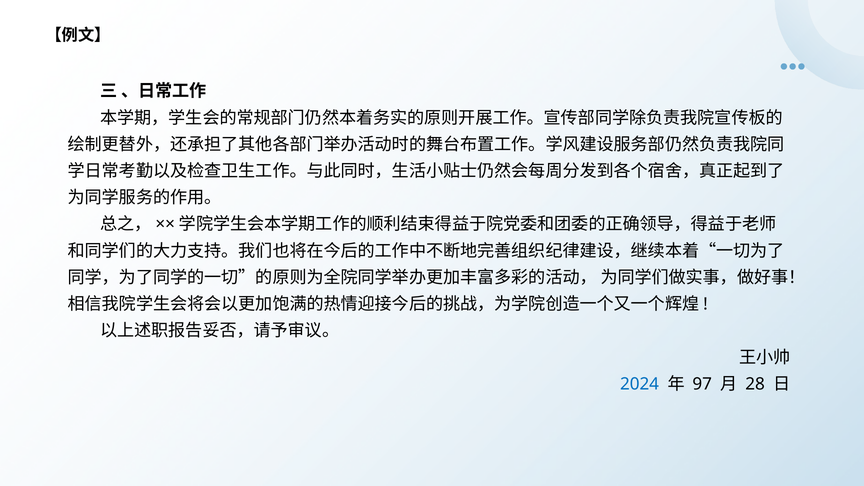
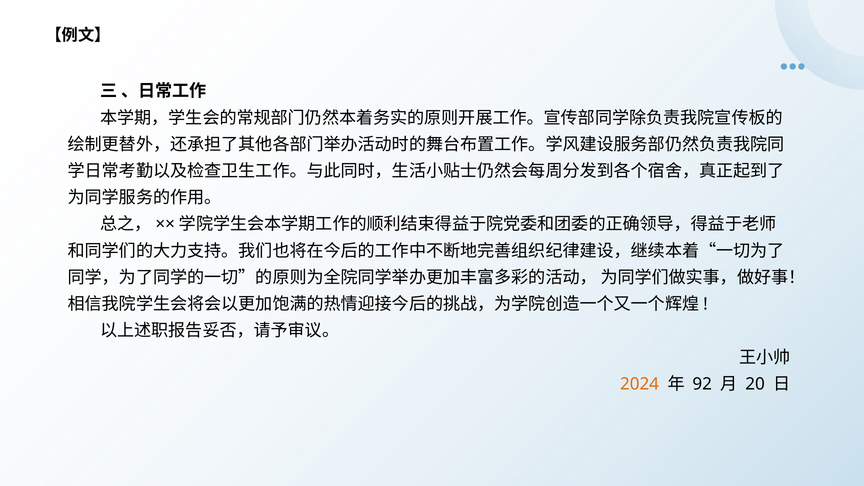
2024 colour: blue -> orange (640, 384)
97: 97 -> 92 (702, 384)
28: 28 -> 20 (755, 384)
